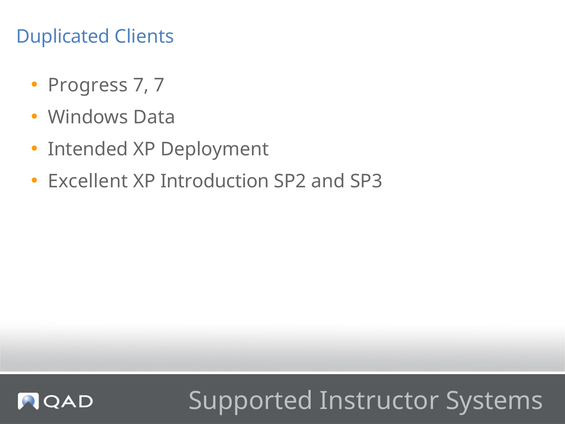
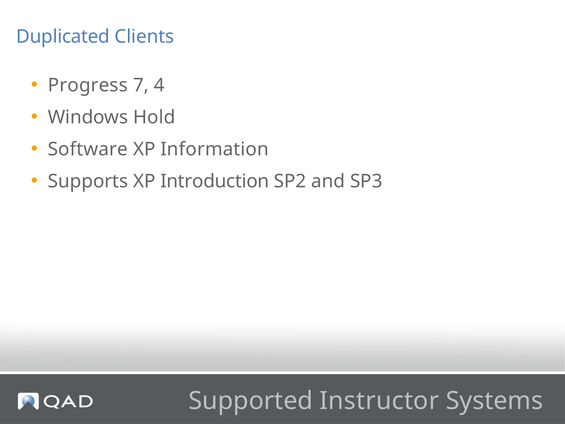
7 7: 7 -> 4 (159, 85)
Data: Data -> Hold (154, 117)
Intended: Intended -> Software (88, 149)
Deployment: Deployment -> Information (215, 149)
Excellent: Excellent -> Supports (88, 181)
